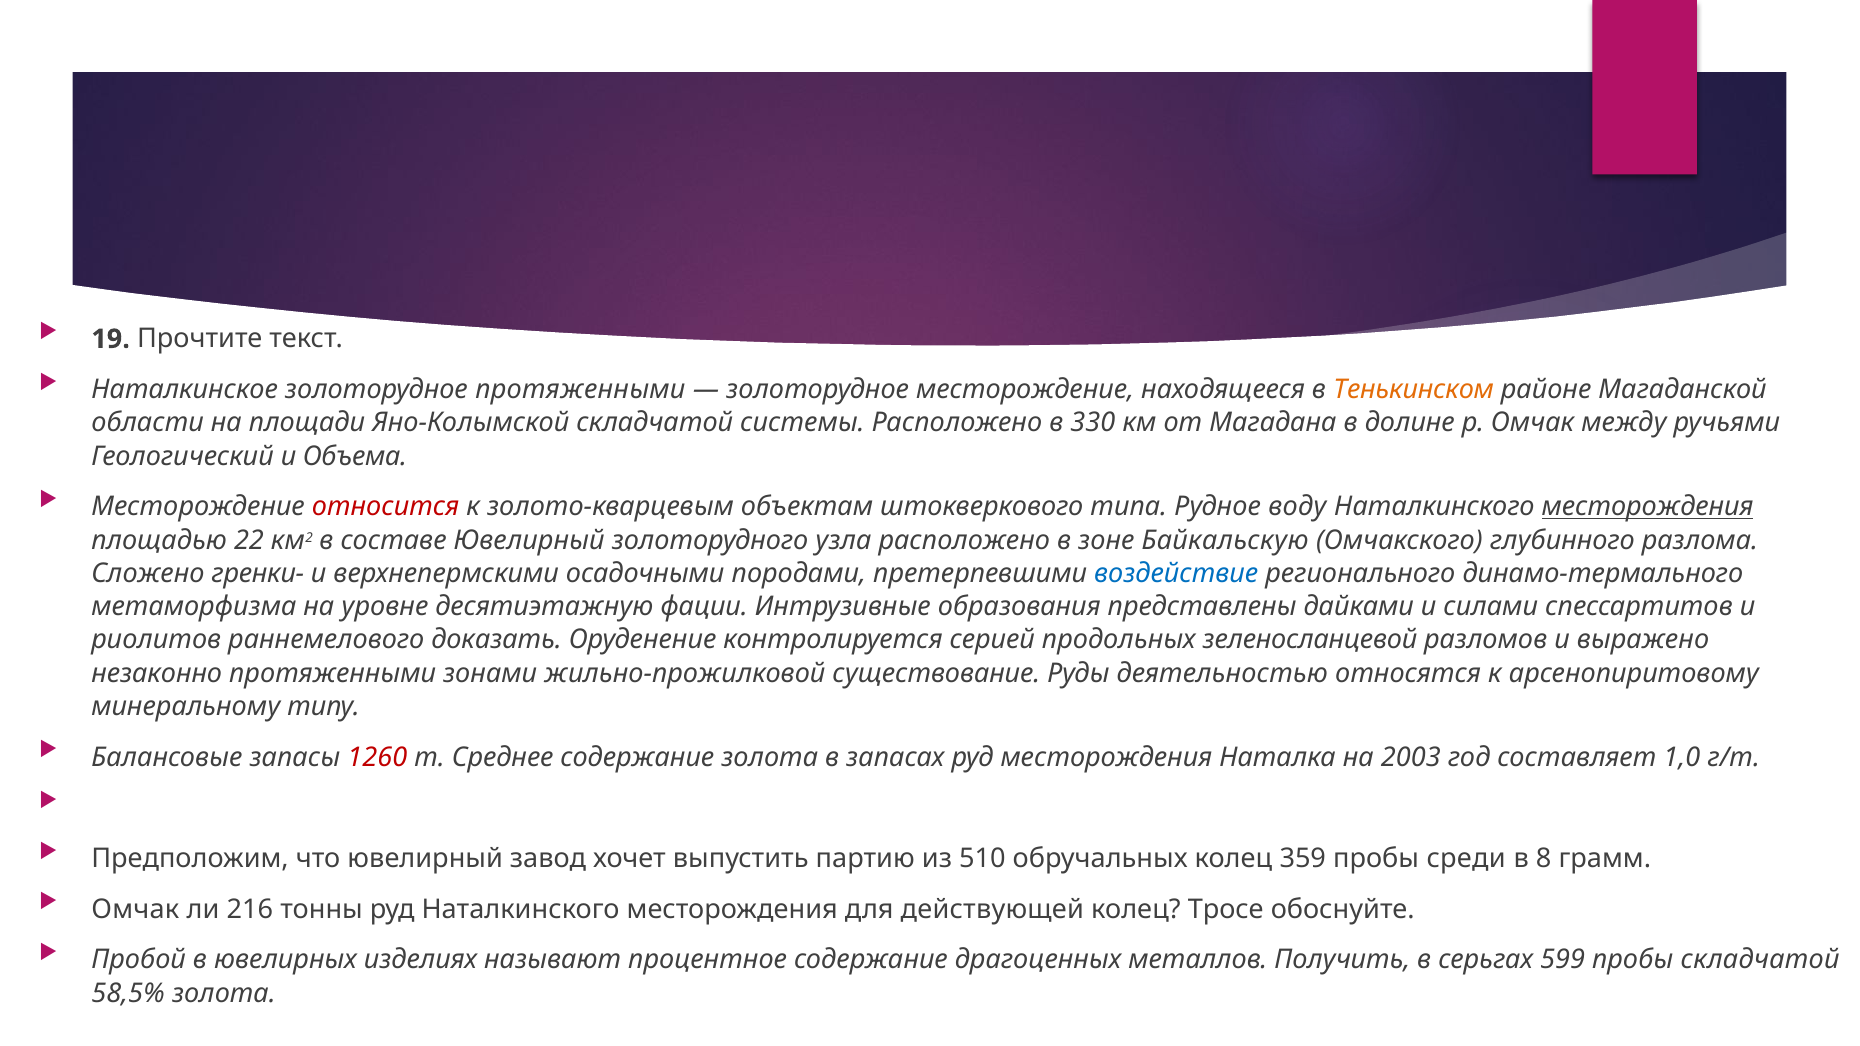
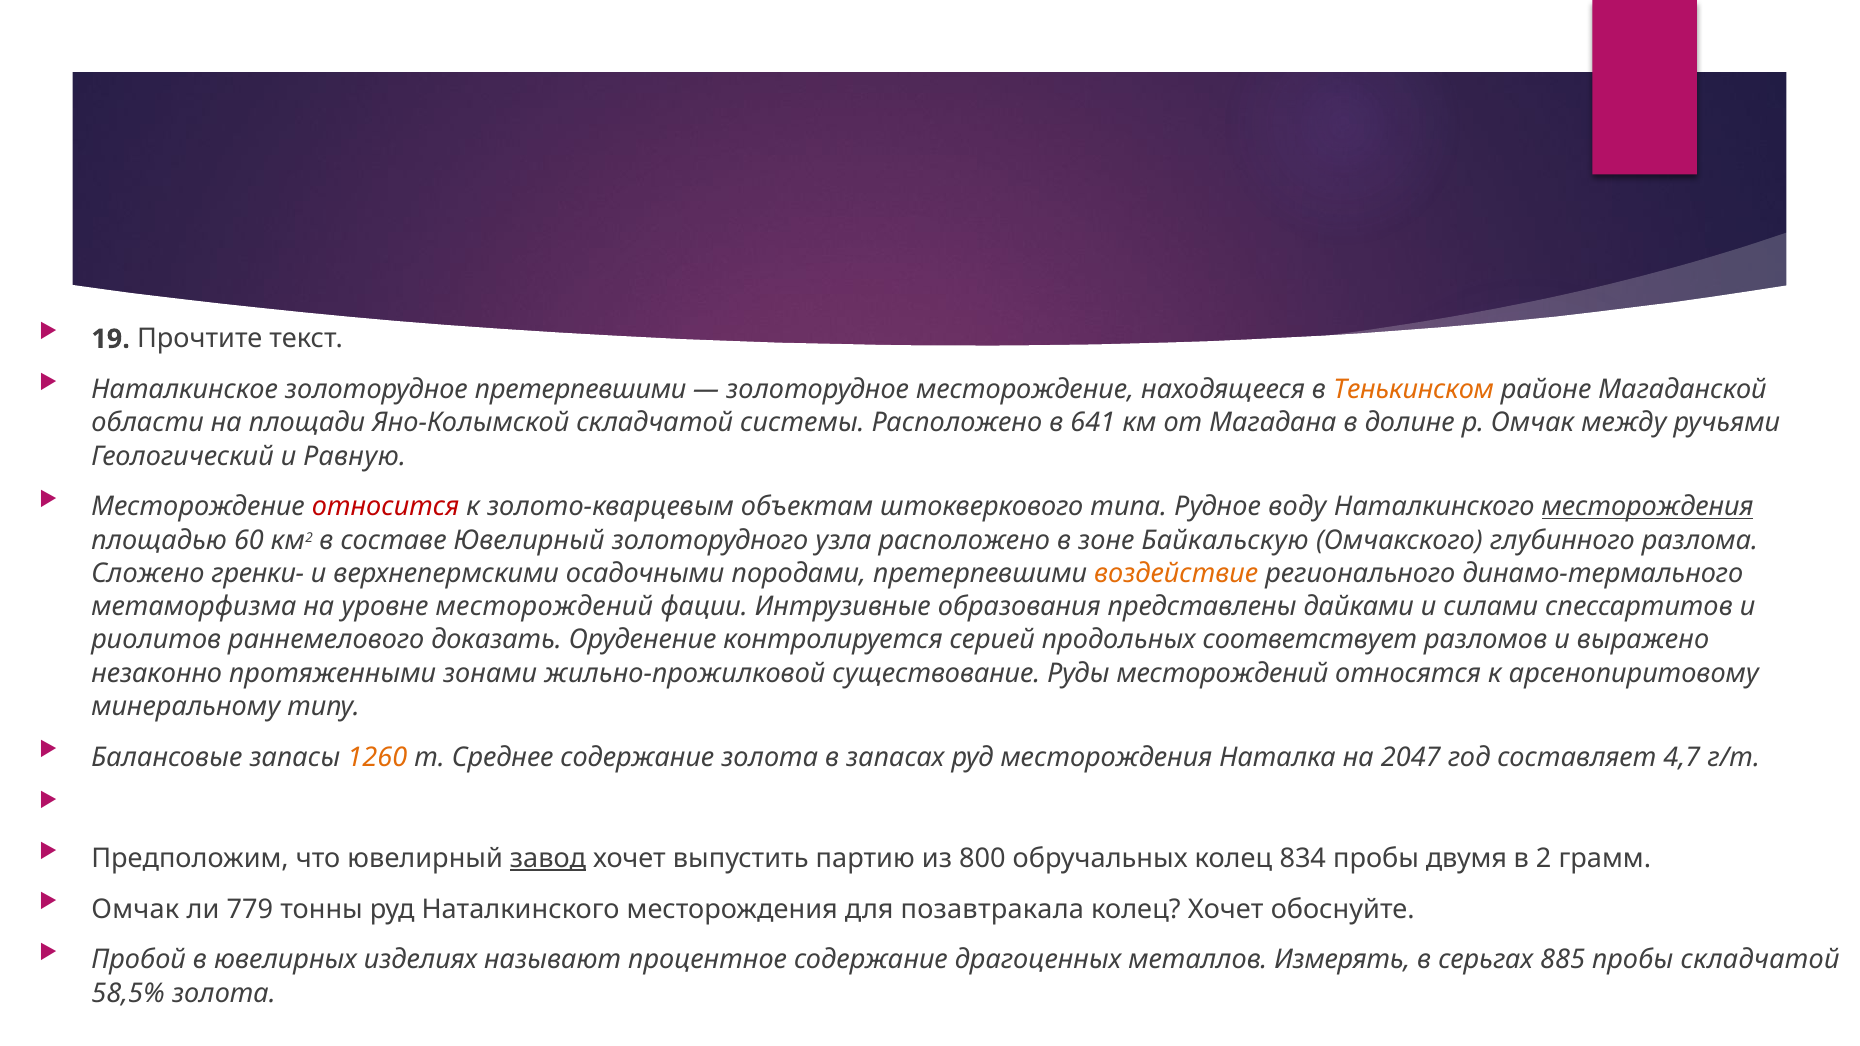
золоторудное протяженными: протяженными -> претерпевшими (581, 390)
330: 330 -> 641 (1093, 423)
Объема: Объема -> Равную (355, 456)
22: 22 -> 60 (249, 540)
воздействие colour: blue -> orange (1176, 574)
уровне десятиэтажную: десятиэтажную -> месторождений (544, 607)
зеленосланцевой: зеленосланцевой -> соответствует (1310, 640)
Руды деятельностью: деятельностью -> месторождений (1222, 673)
1260 colour: red -> orange (377, 757)
2003: 2003 -> 2047 (1411, 757)
1,0: 1,0 -> 4,7 (1682, 757)
завод underline: none -> present (548, 859)
510: 510 -> 800 (982, 859)
359: 359 -> 834 (1303, 859)
среди: среди -> двумя (1466, 859)
8: 8 -> 2 (1544, 859)
216: 216 -> 779 (250, 909)
действующей: действующей -> позавтракала (992, 909)
колец Тросе: Тросе -> Хочет (1226, 909)
Получить: Получить -> Измерять (1342, 960)
599: 599 -> 885 (1563, 960)
